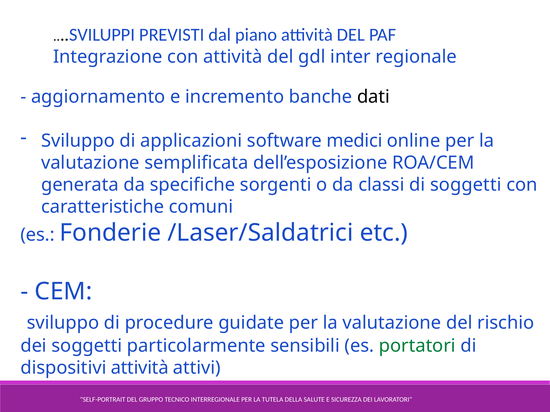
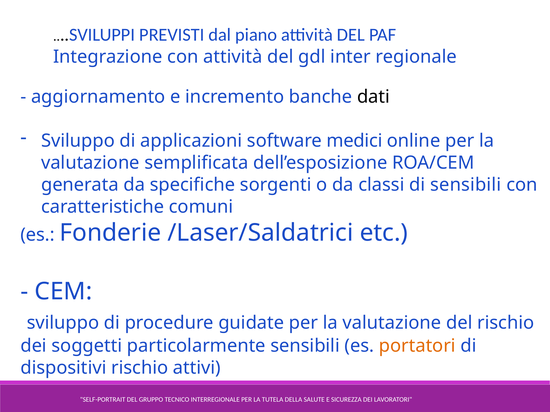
di soggetti: soggetti -> sensibili (466, 185)
portatori colour: green -> orange (417, 346)
dispositivi attività: attività -> rischio (140, 368)
